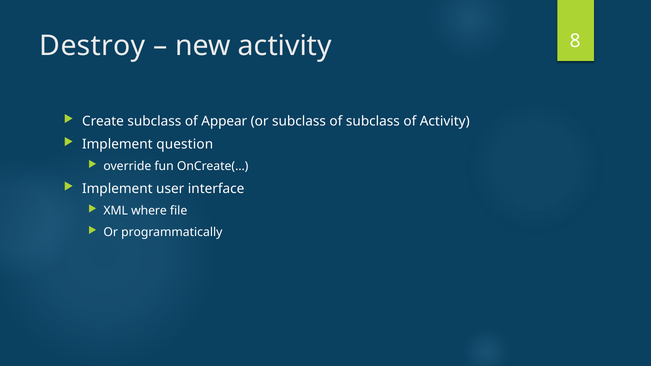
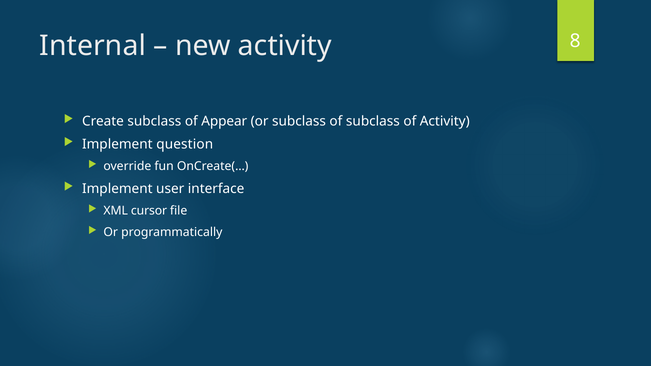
Destroy: Destroy -> Internal (93, 46)
where: where -> cursor (149, 211)
